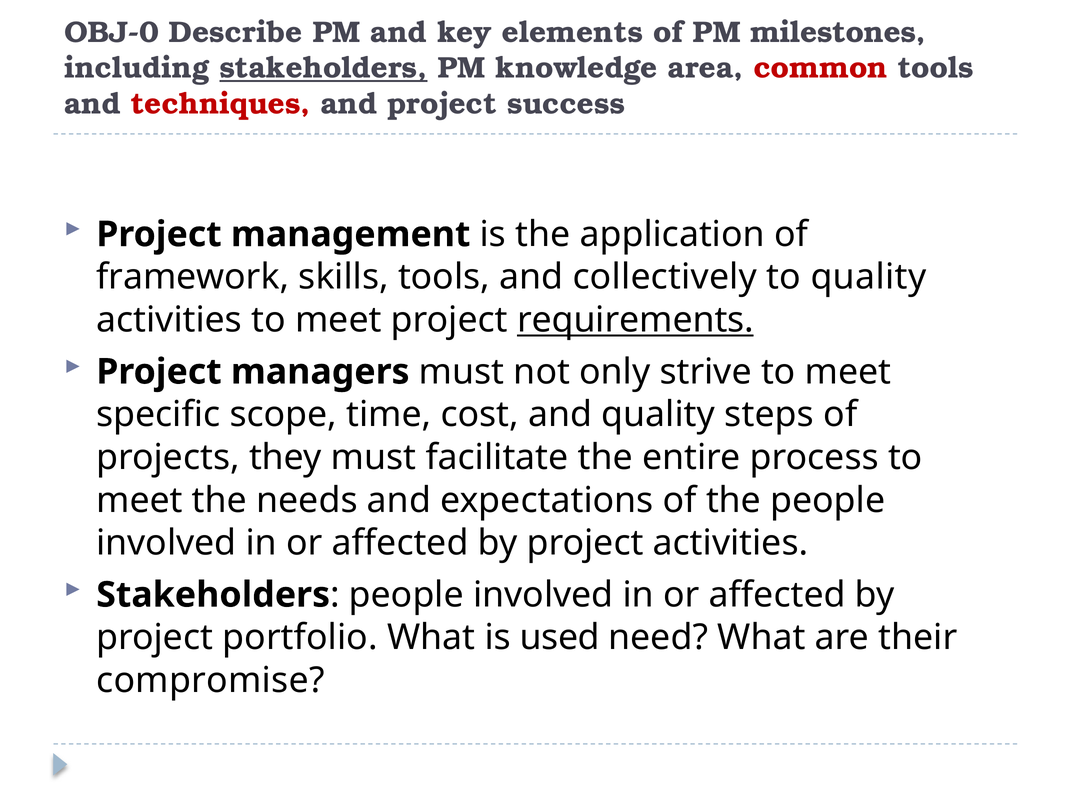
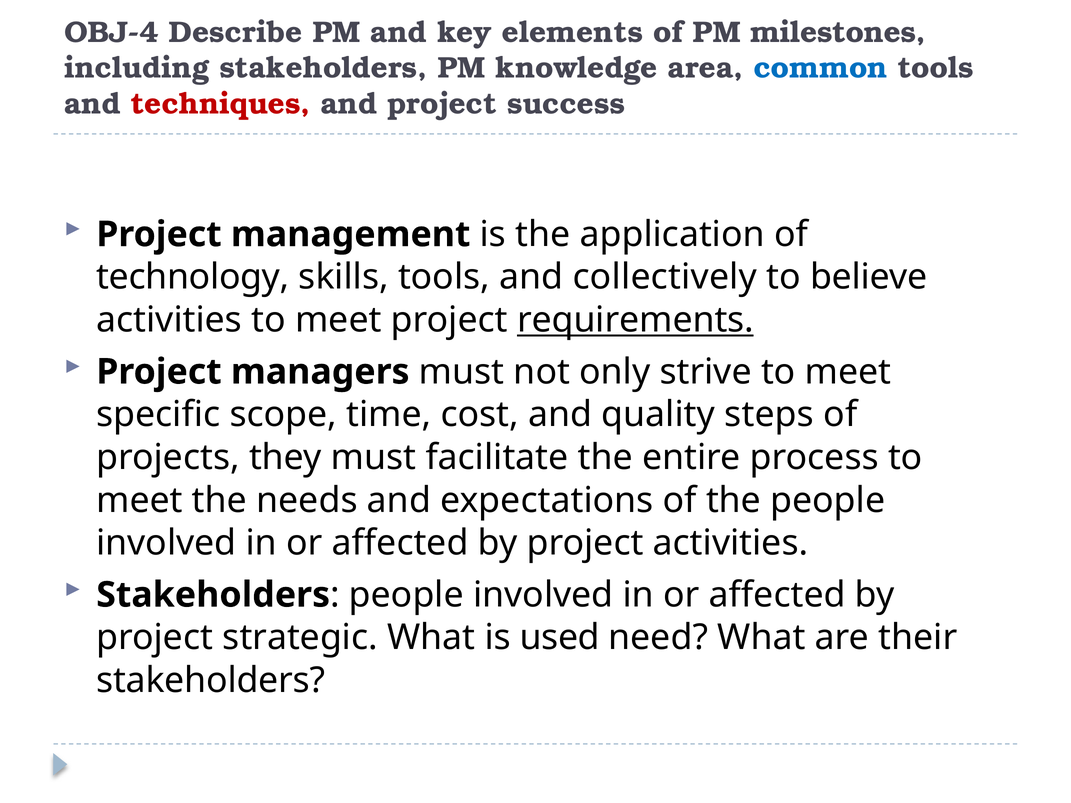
OBJ-0: OBJ-0 -> OBJ-4 (111, 32)
stakeholders underline: present -> none (323, 68)
common colour: red -> blue (821, 68)
framework: framework -> technology (193, 277)
to quality: quality -> believe (869, 277)
portfolio: portfolio -> strategic (300, 638)
compromise: compromise -> stakeholders (211, 681)
